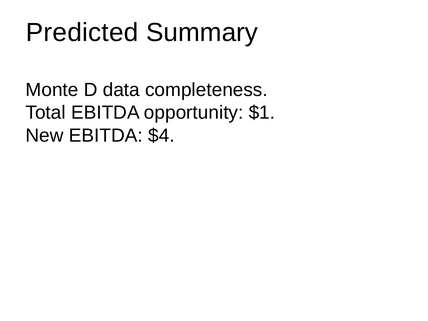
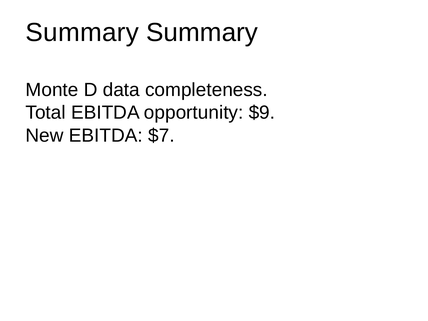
Predicted: Predicted -> Summary (82, 32)
$1: $1 -> $9 (262, 113)
$4: $4 -> $7 (161, 135)
